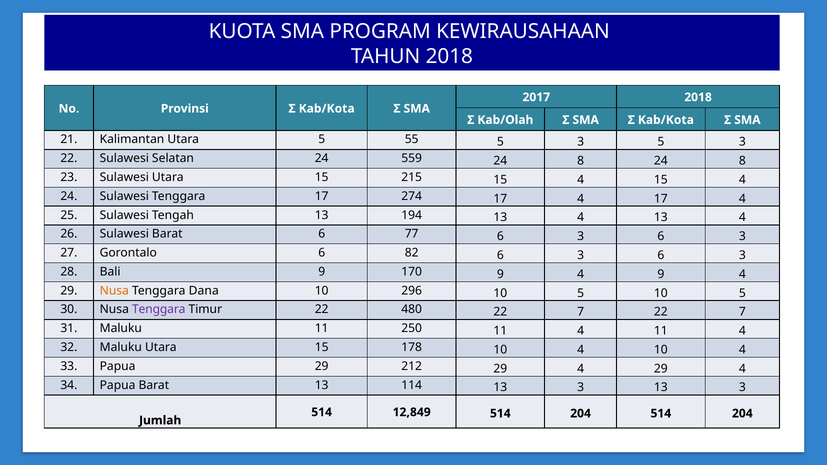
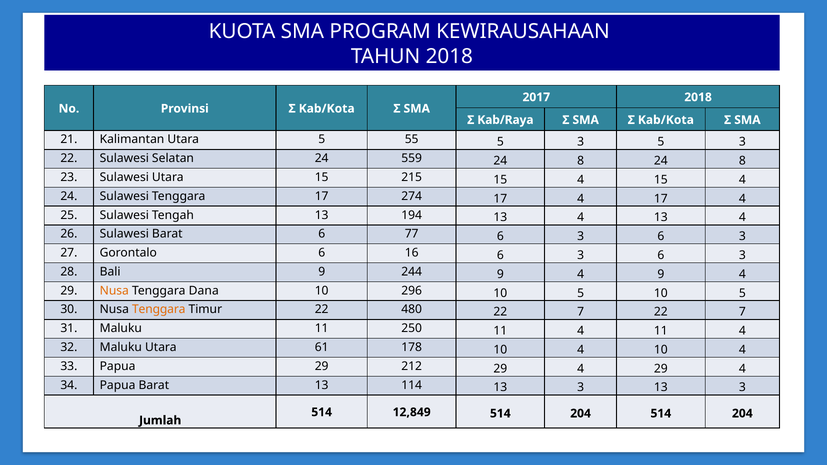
Kab/Olah: Kab/Olah -> Kab/Raya (505, 120)
82: 82 -> 16 (412, 253)
170: 170 -> 244 (412, 272)
Tenggara colour: purple -> orange (159, 310)
Maluku Utara 15: 15 -> 61 (322, 347)
